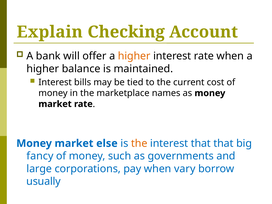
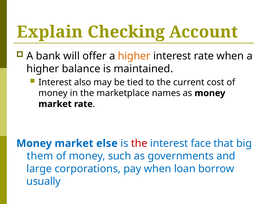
bills: bills -> also (83, 82)
the colour: orange -> red (139, 143)
interest that: that -> face (201, 143)
fancy: fancy -> them (40, 156)
vary: vary -> loan (185, 169)
